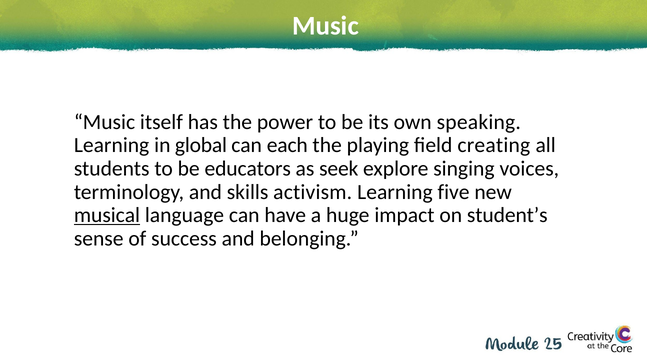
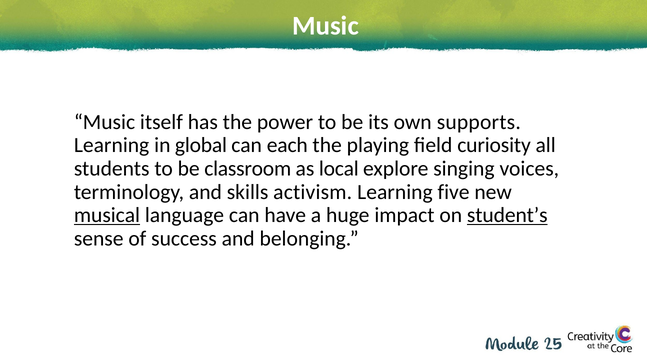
speaking: speaking -> supports (479, 122)
creating: creating -> curiosity (494, 145)
educators: educators -> classroom (248, 169)
seek: seek -> local (339, 169)
student’s underline: none -> present (507, 215)
